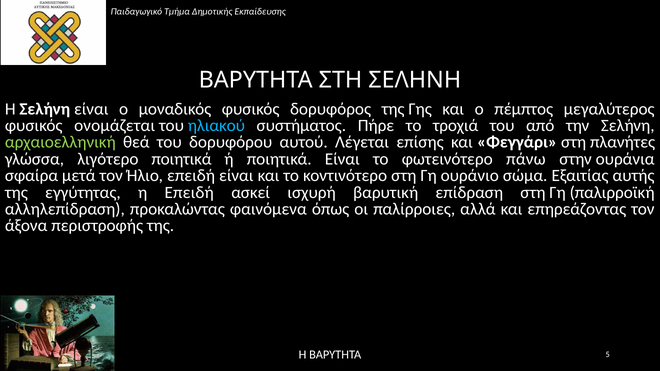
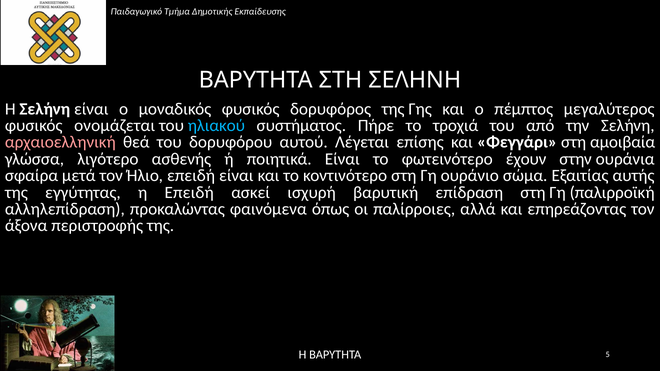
αρχαιοελληνική colour: light green -> pink (60, 142)
πλανήτες: πλανήτες -> αμοιβαία (623, 142)
λιγότερο ποιητικά: ποιητικά -> ασθενής (181, 159)
πάνω: πάνω -> έχουν (526, 159)
